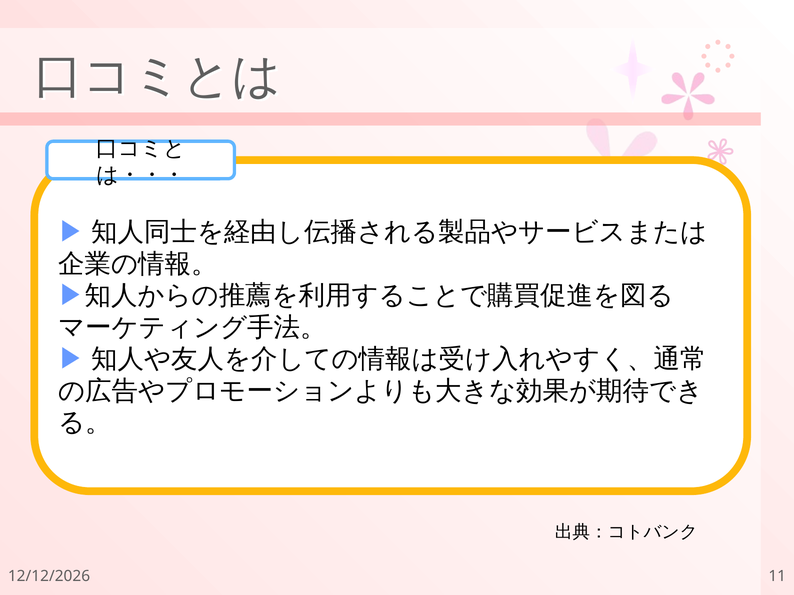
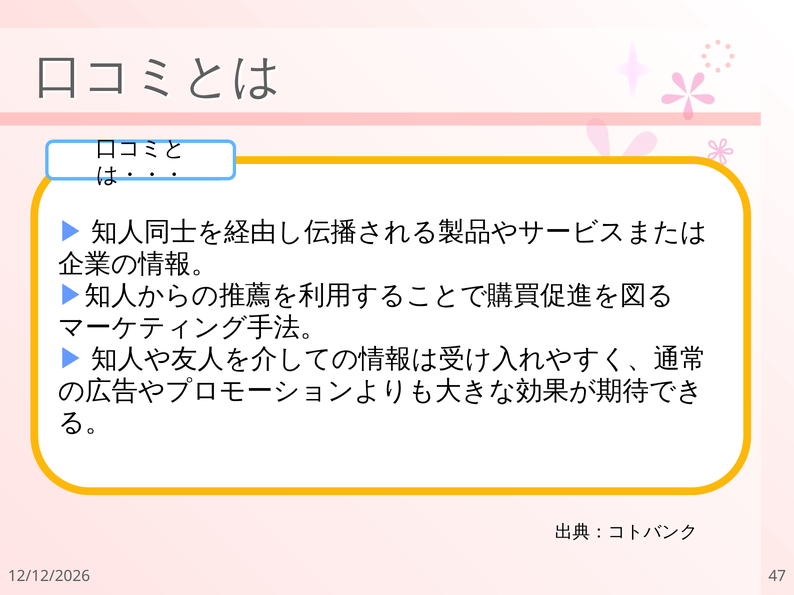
11: 11 -> 47 (777, 577)
